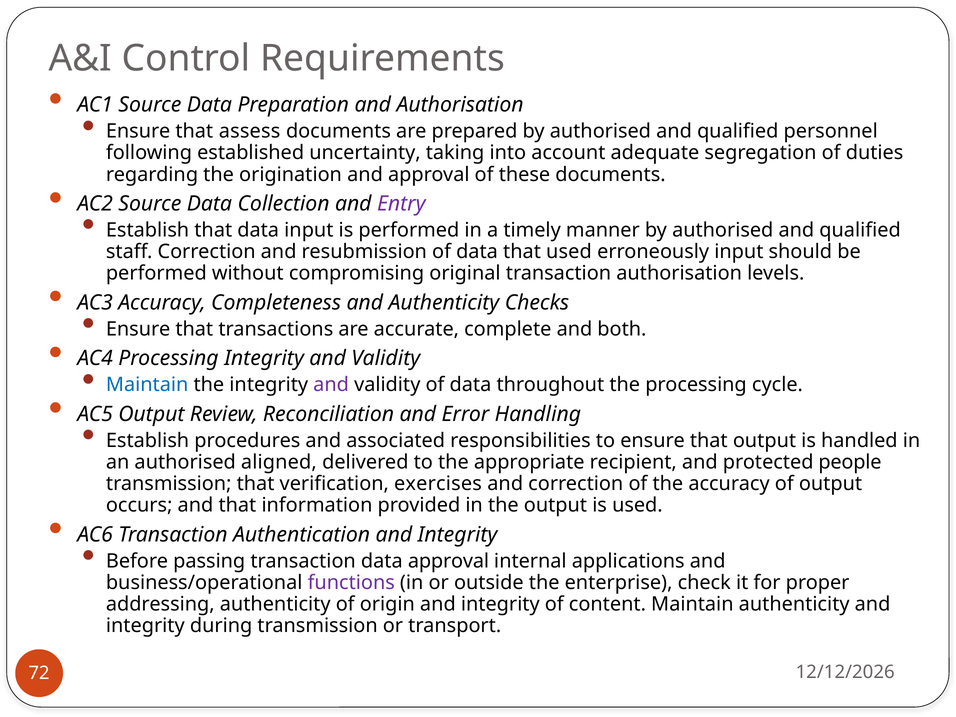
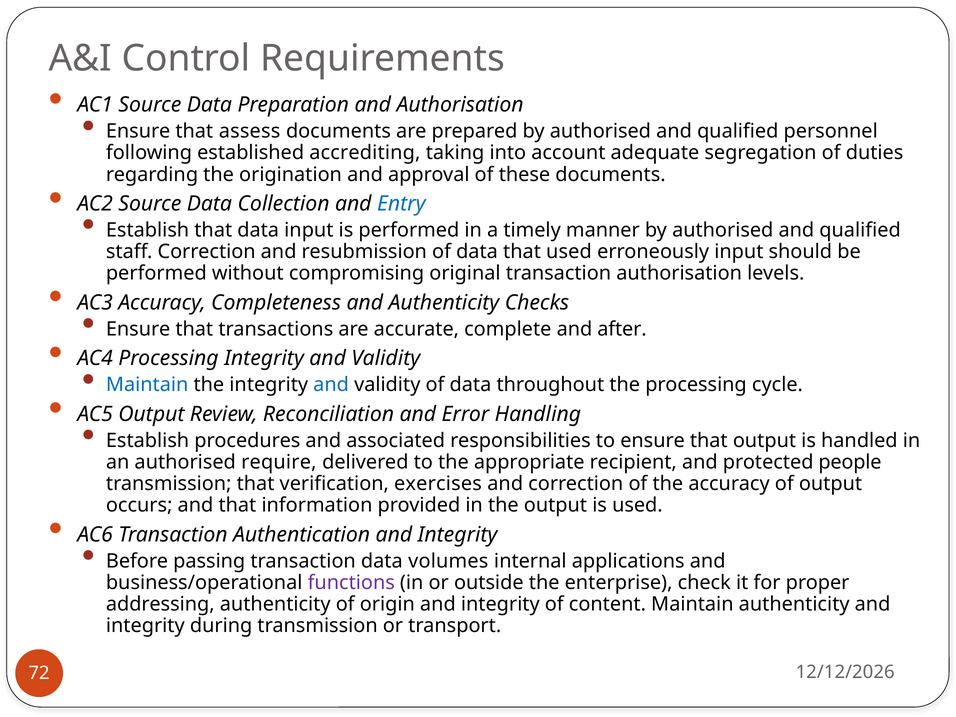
uncertainty: uncertainty -> accrediting (365, 153)
Entry colour: purple -> blue (401, 204)
both: both -> after (622, 329)
and colour: purple -> blue (331, 385)
aligned: aligned -> require (279, 462)
data approval: approval -> volumes (448, 561)
